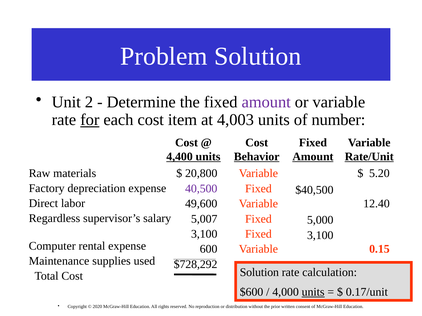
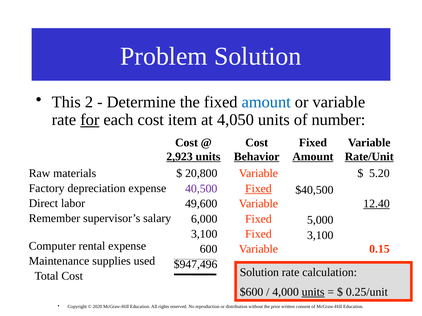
Unit: Unit -> This (66, 102)
amount colour: purple -> blue (266, 102)
4,003: 4,003 -> 4,050 (235, 120)
4,400: 4,400 -> 2,923 (180, 157)
Fixed underline: none -> present (258, 189)
12.40 underline: none -> present (377, 204)
Regardless: Regardless -> Remember (54, 219)
5,007: 5,007 -> 6,000 (204, 219)
$728,292: $728,292 -> $947,496 (196, 265)
0.17/unit: 0.17/unit -> 0.25/unit (367, 293)
